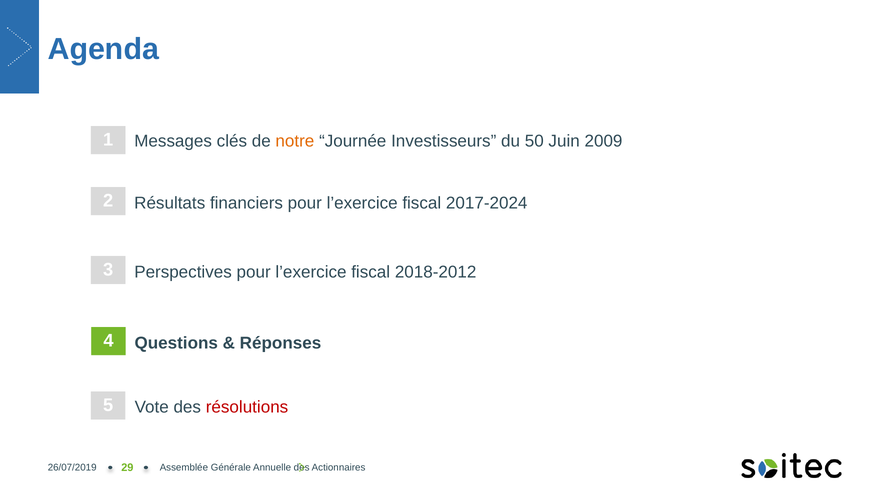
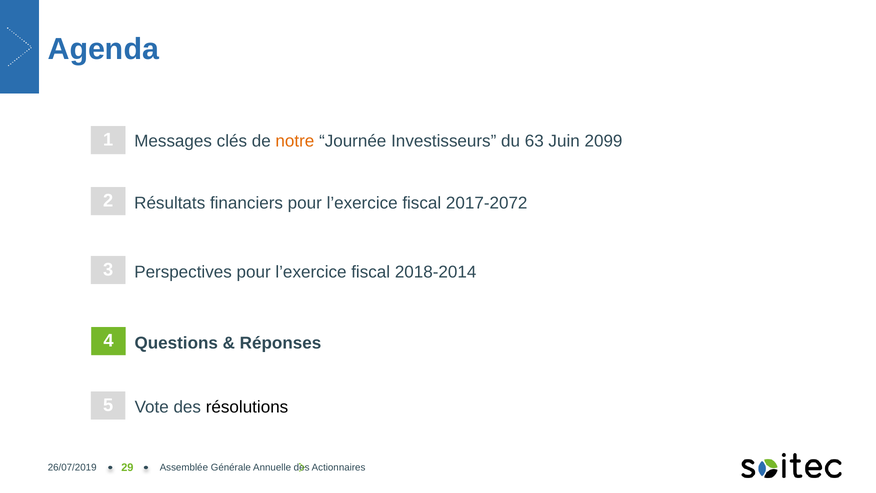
50: 50 -> 63 (534, 141)
2009: 2009 -> 2099 (604, 141)
2017-2024: 2017-2024 -> 2017-2072 (487, 203)
2018-2012: 2018-2012 -> 2018-2014 (436, 272)
résolutions colour: red -> black (247, 407)
